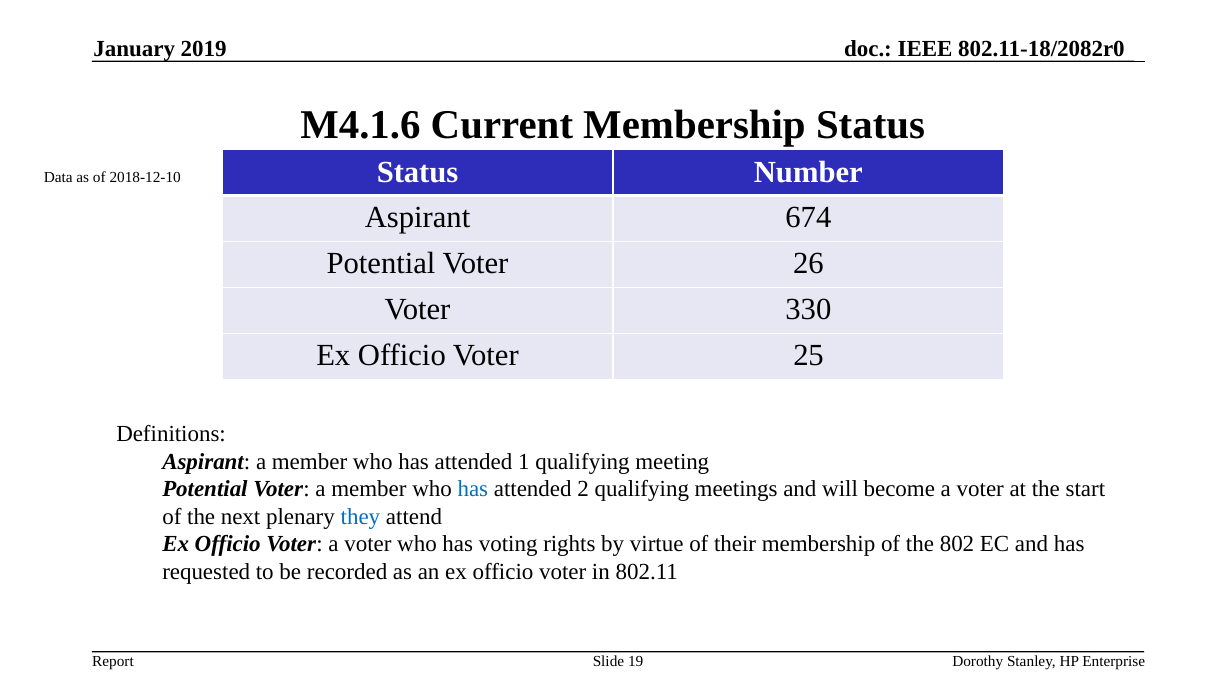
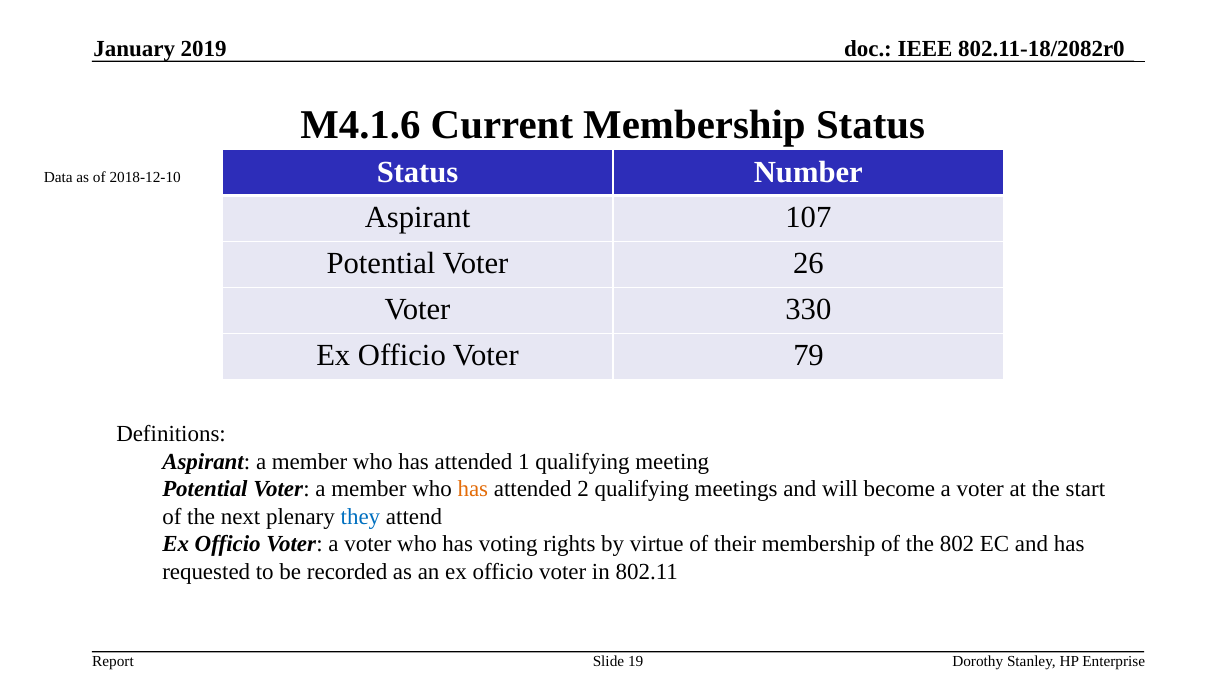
674: 674 -> 107 (808, 217)
25: 25 -> 79 (809, 355)
has colour: blue -> orange (473, 489)
